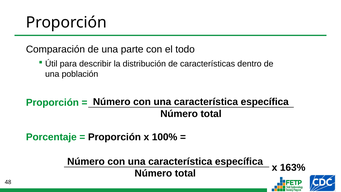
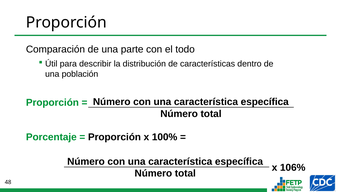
163%: 163% -> 106% (293, 167)
